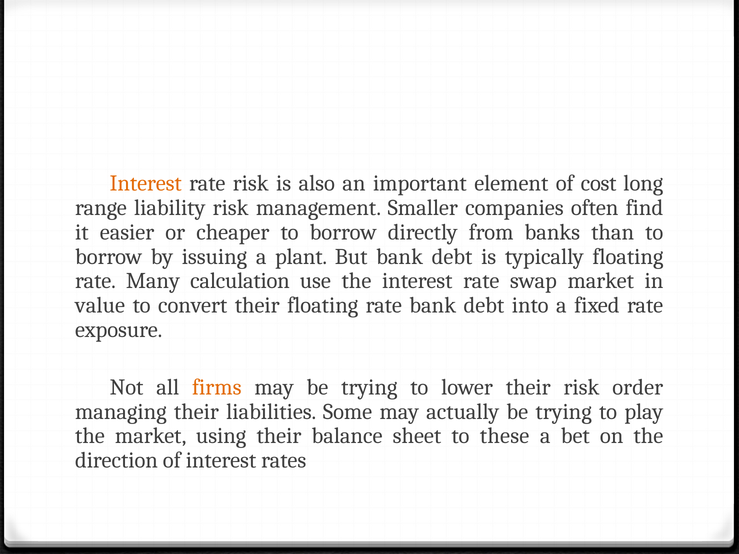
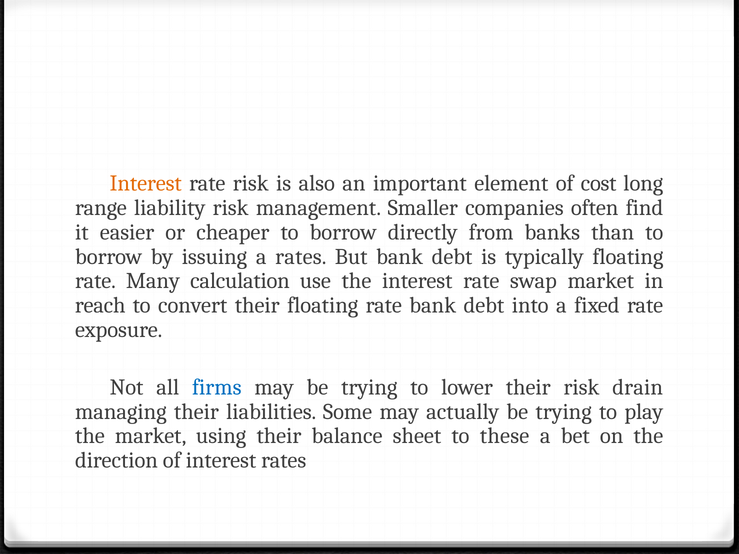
a plant: plant -> rates (301, 257)
value: value -> reach (100, 305)
firms colour: orange -> blue (217, 387)
order: order -> drain (638, 387)
